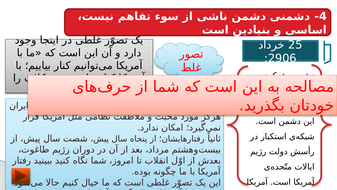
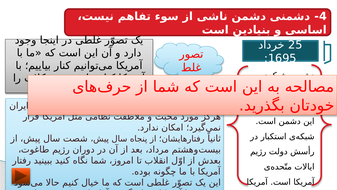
2906: 2906 -> 1695 (282, 58)
